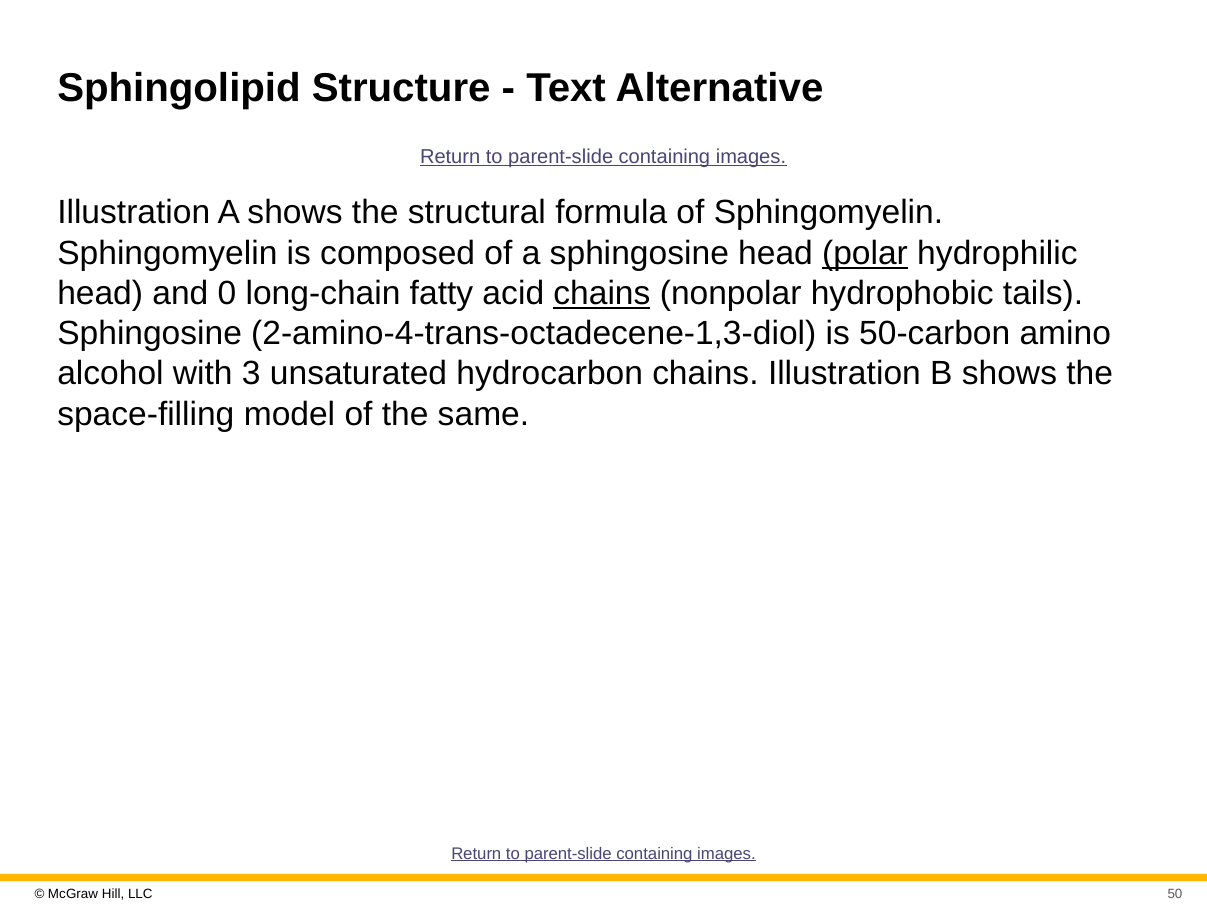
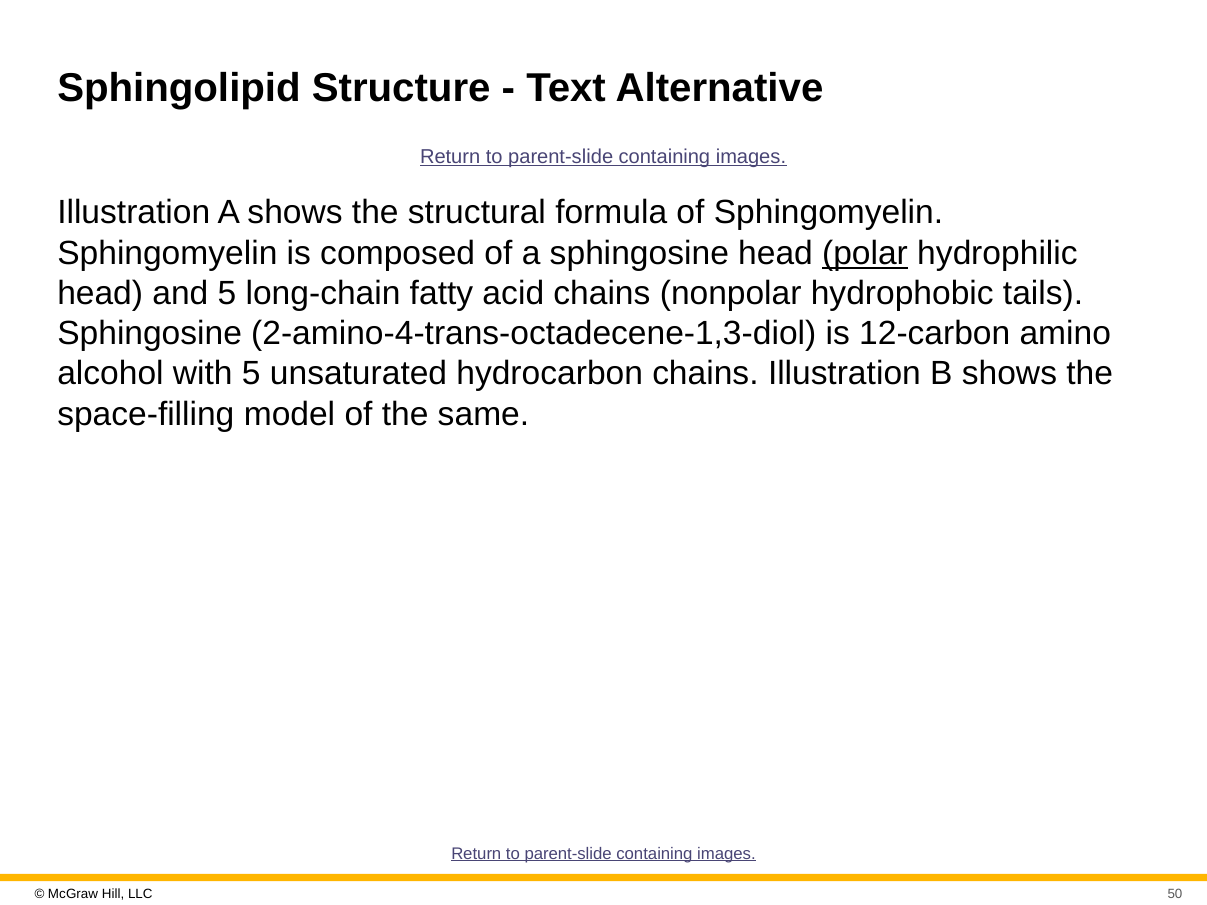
and 0: 0 -> 5 (227, 293)
chains underline: present -> none (602, 293)
50-carbon: 50-carbon -> 12-carbon (935, 334)
with 3: 3 -> 5 (251, 374)
